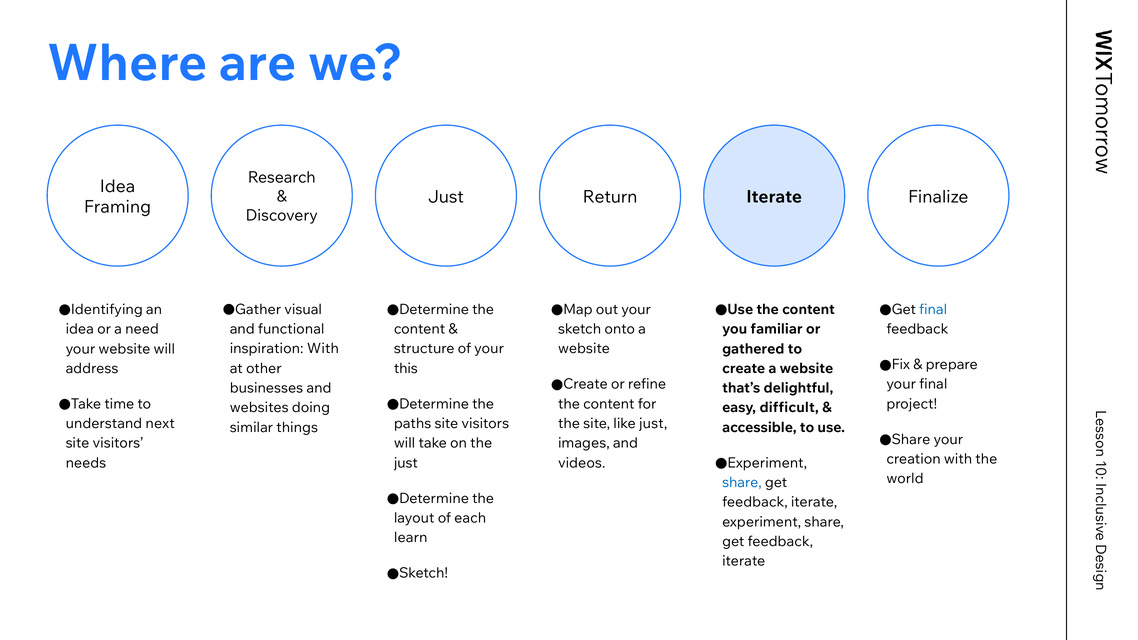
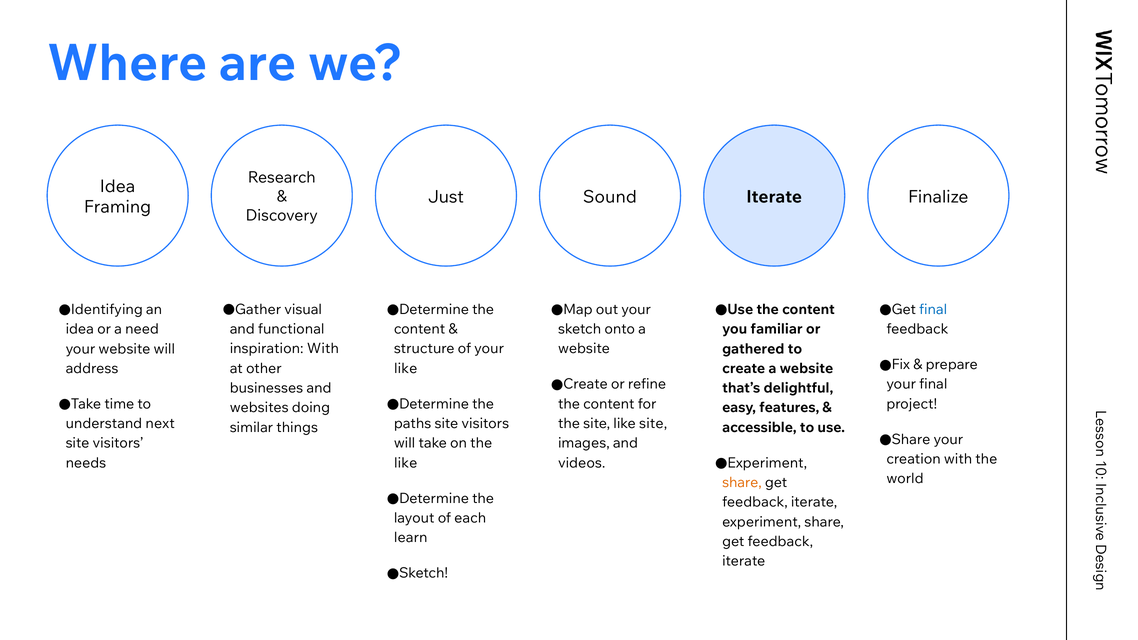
Return: Return -> Sound (610, 197)
this: this -> like (406, 369)
difficult: difficult -> features (789, 408)
like just: just -> site (653, 424)
just: just -> like (406, 463)
share colour: blue -> orange (742, 483)
